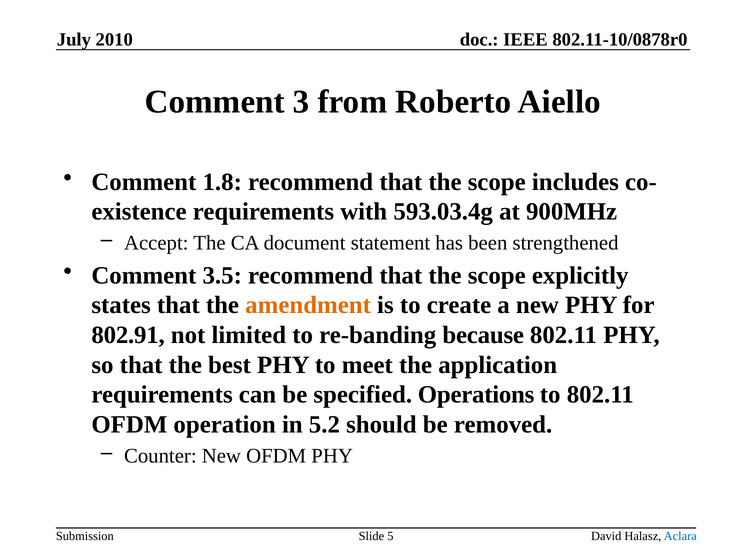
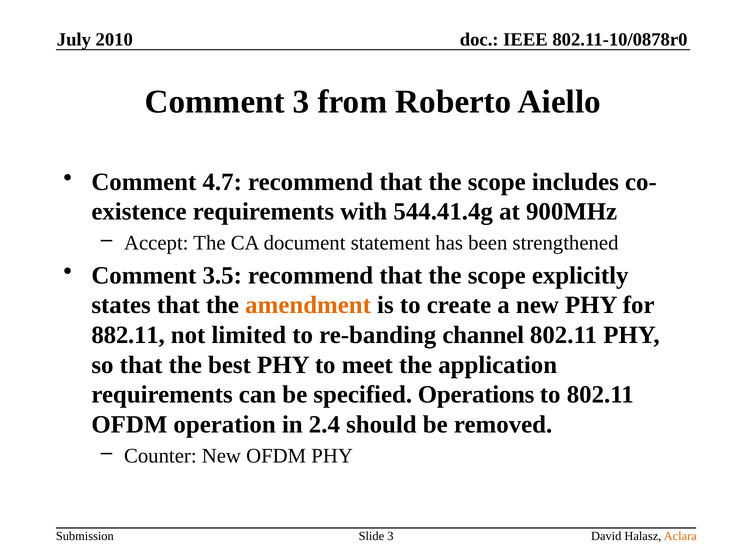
1.8: 1.8 -> 4.7 (222, 182)
593.03.4g: 593.03.4g -> 544.41.4g (443, 212)
802.91: 802.91 -> 882.11 (128, 335)
because: because -> channel (483, 335)
5.2: 5.2 -> 2.4 (324, 425)
Slide 5: 5 -> 3 (390, 537)
Aclara colour: blue -> orange (680, 537)
